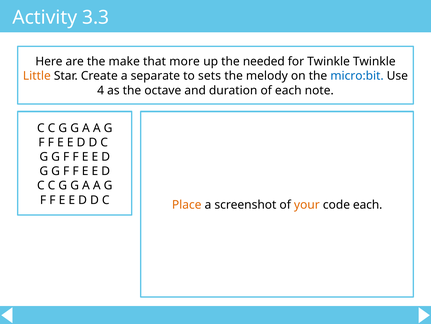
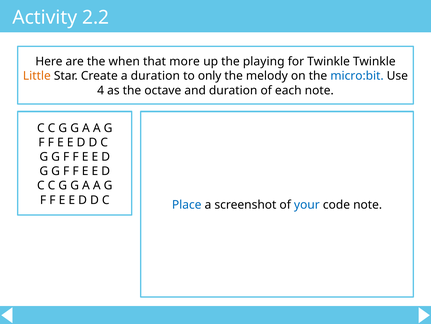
3.3: 3.3 -> 2.2 (96, 17)
make: make -> when (124, 61)
needed: needed -> playing (264, 61)
a separate: separate -> duration (155, 76)
sets: sets -> only (210, 76)
Place colour: orange -> blue (187, 205)
your colour: orange -> blue (307, 205)
code each: each -> note (368, 205)
